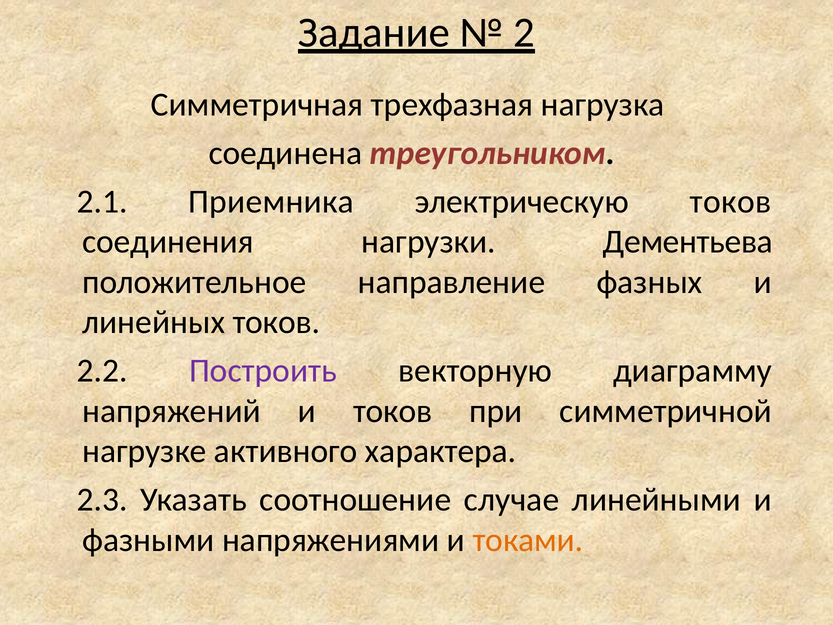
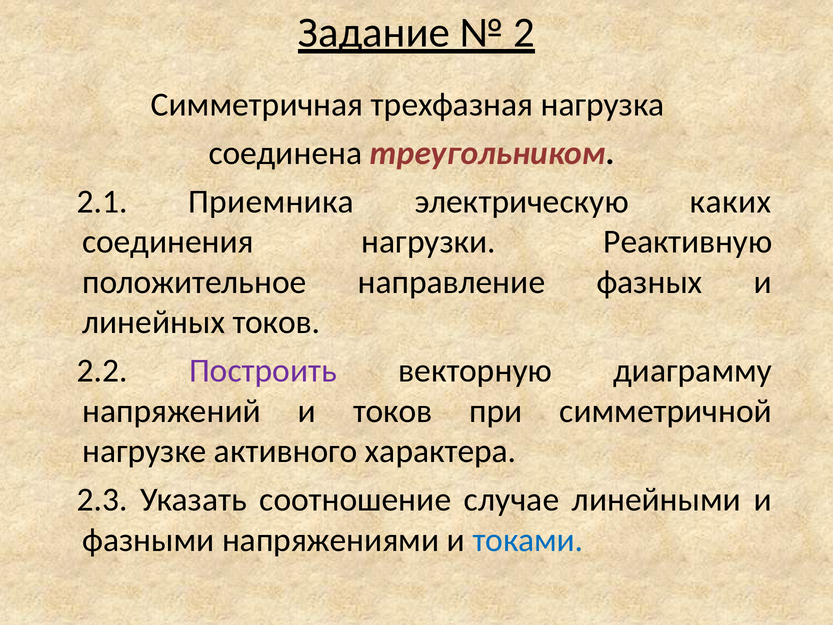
электрическую токов: токов -> каких (730, 201)
Дементьева: Дементьева -> Реактивную (688, 242)
токами colour: orange -> blue (528, 540)
